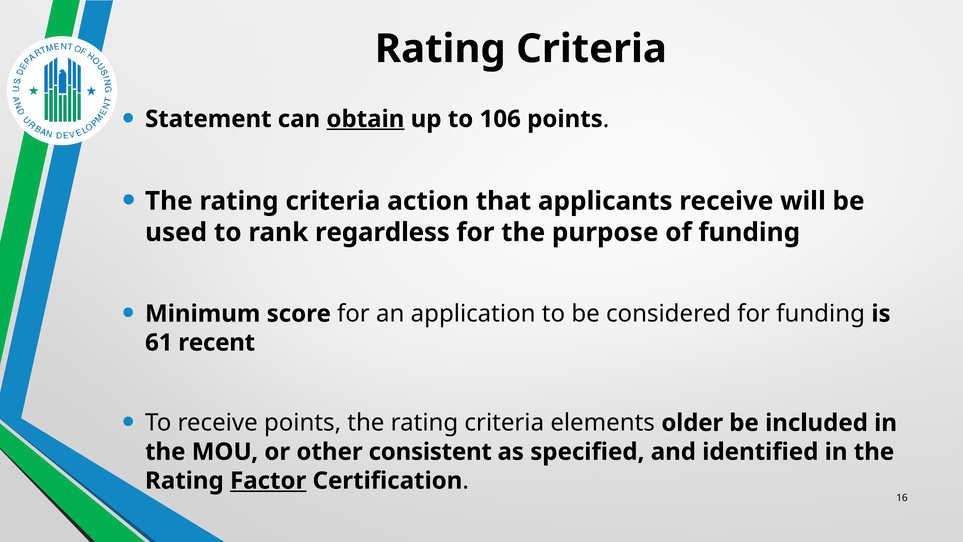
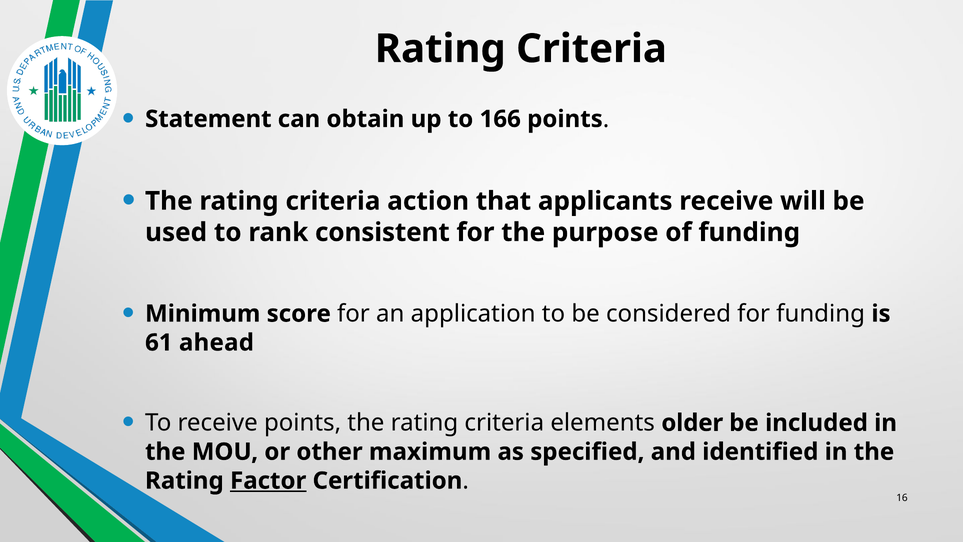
obtain underline: present -> none (365, 119)
106: 106 -> 166 (500, 119)
regardless: regardless -> consistent (382, 232)
recent: recent -> ahead (216, 342)
consistent: consistent -> maximum (430, 452)
